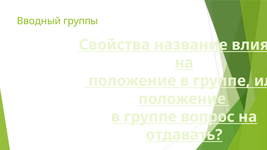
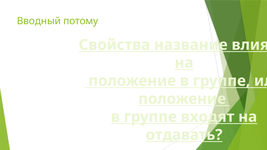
группы: группы -> потому (81, 21)
вопрос: вопрос -> входят (207, 117)
